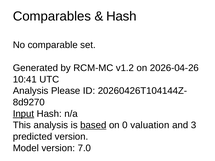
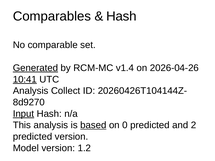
Generated underline: none -> present (35, 68)
v1.2: v1.2 -> v1.4 (125, 68)
10:41 underline: none -> present (25, 79)
Please: Please -> Collect (66, 91)
0 valuation: valuation -> predicted (150, 125)
3: 3 -> 2 (194, 125)
7.0: 7.0 -> 1.2 (84, 148)
